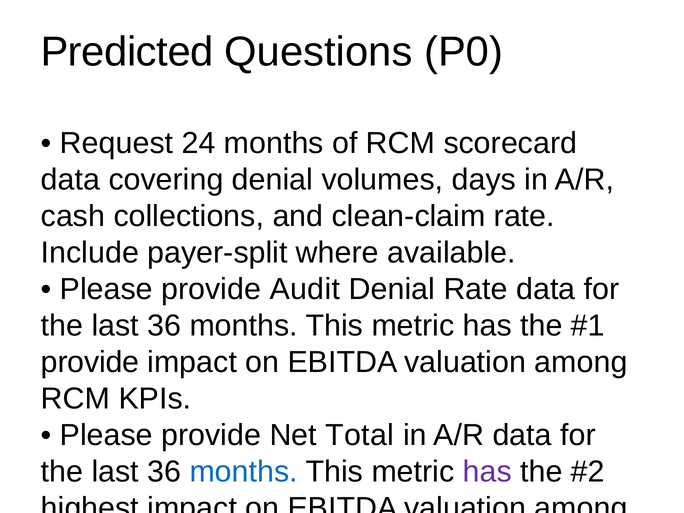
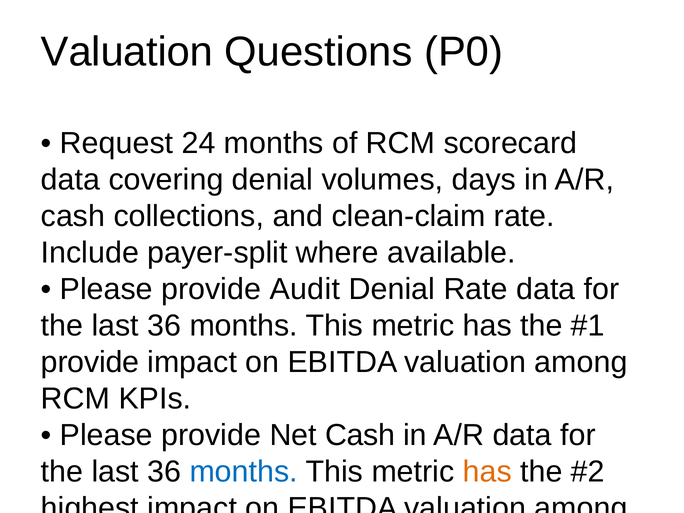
Predicted: Predicted -> Valuation (127, 52)
Net Total: Total -> Cash (360, 435)
has colour: purple -> orange (487, 472)
